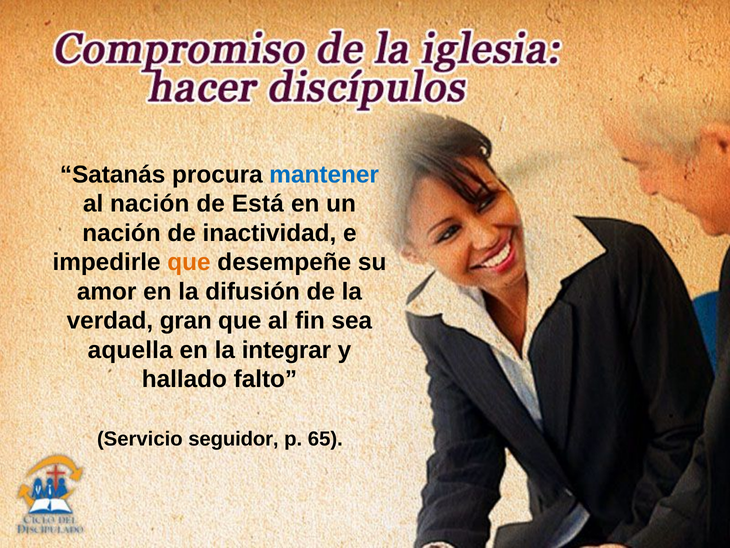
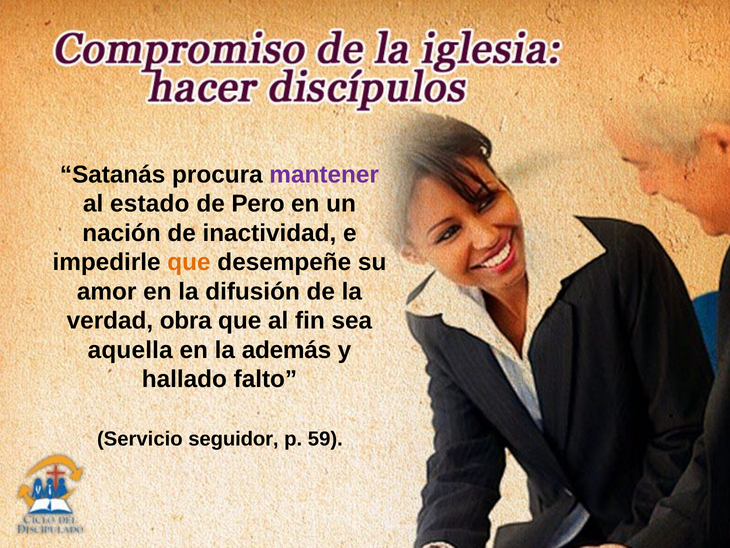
mantener colour: blue -> purple (324, 175)
al nación: nación -> estado (150, 204)
Está: Está -> Pero (258, 204)
gran: gran -> obra (186, 321)
integrar: integrar -> además (286, 350)
65: 65 -> 59 (325, 439)
